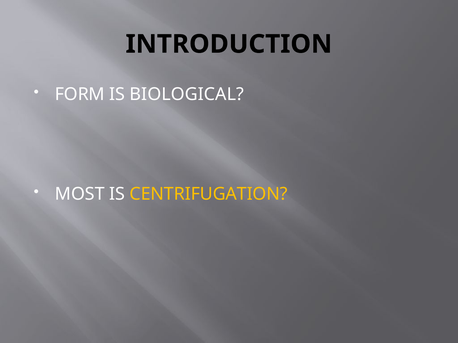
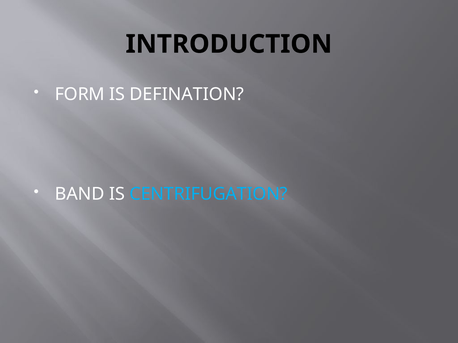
BIOLOGICAL: BIOLOGICAL -> DEFINATION (187, 94)
MOST: MOST -> BAND (80, 194)
CENTRIFUGATION colour: yellow -> light blue (209, 194)
